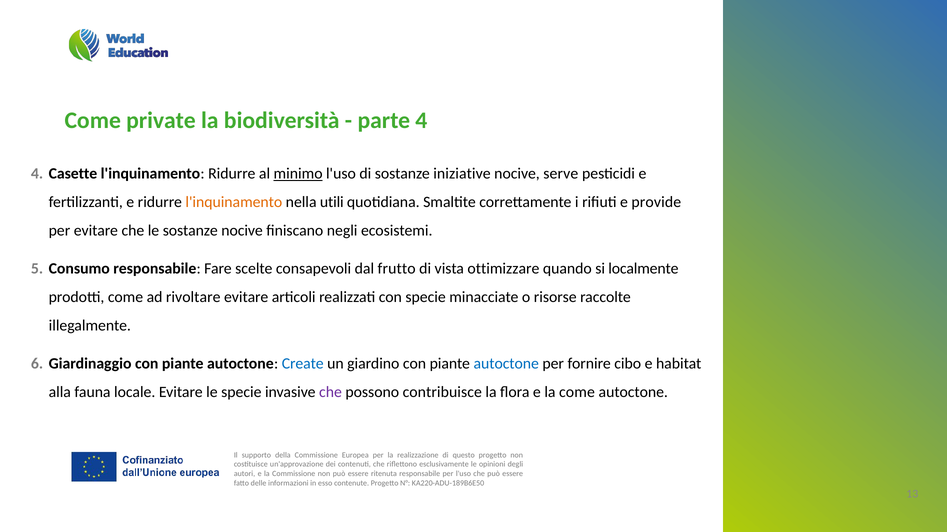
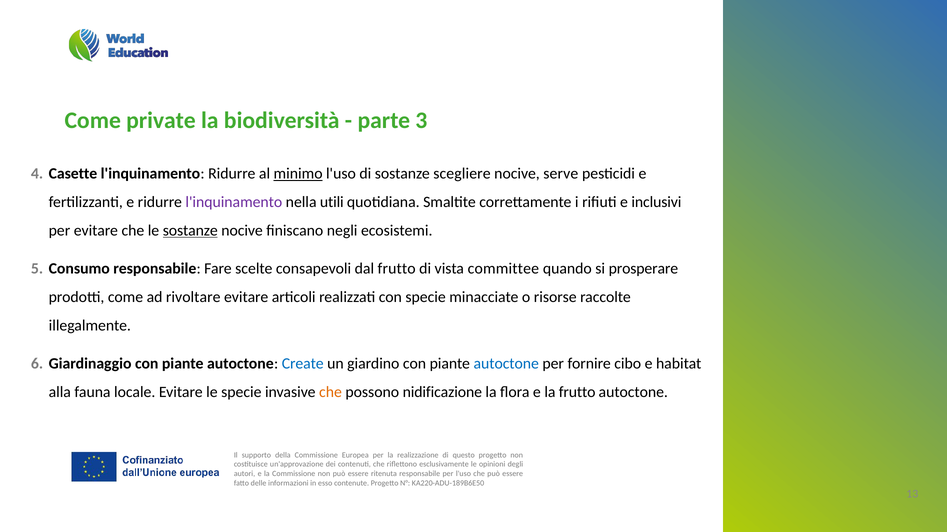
parte 4: 4 -> 3 (421, 121)
iniziative: iniziative -> scegliere (462, 174)
l'inquinamento colour: orange -> purple (234, 202)
provide: provide -> inclusivi (656, 202)
sostanze underline: none -> present (190, 231)
ottimizzare: ottimizzare -> committee (503, 269)
localmente: localmente -> prosperare (643, 269)
che colour: purple -> orange (330, 392)
contribuisce: contribuisce -> nidificazione (442, 392)
la come: come -> frutto (577, 392)
